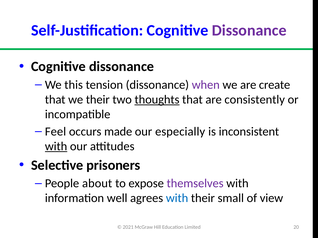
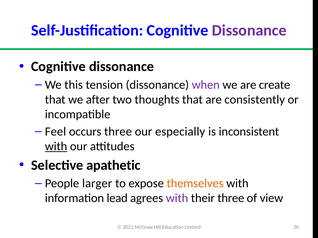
we their: their -> after (98, 100)
thoughts underline: present -> none (157, 100)
occurs made: made -> three (118, 132)
prisoners: prisoners -> apathetic (113, 166)
about: about -> larger (97, 184)
themselves colour: purple -> orange (195, 184)
well: well -> lead (117, 199)
with colour: blue -> purple (177, 199)
their small: small -> three (231, 199)
